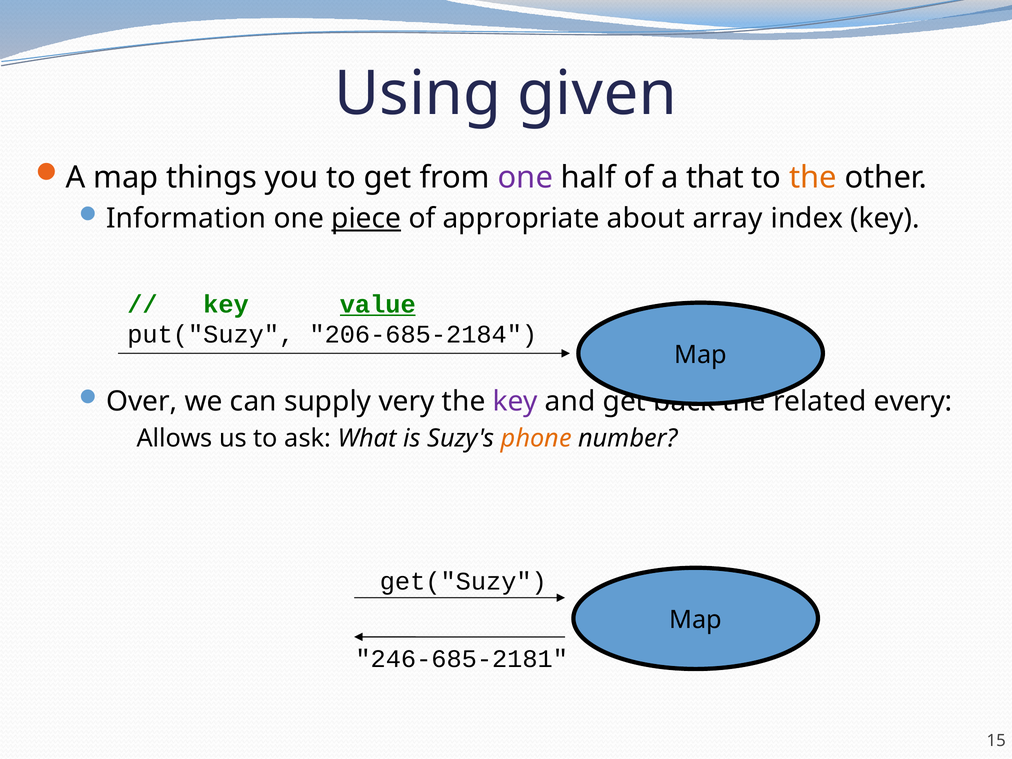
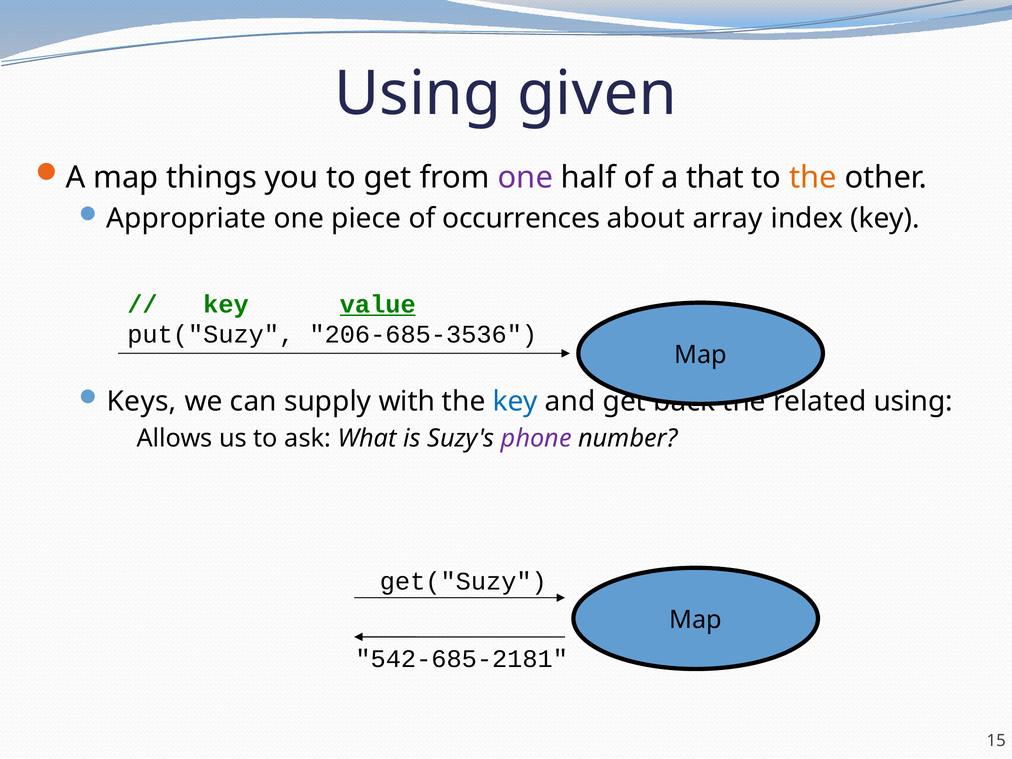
Information: Information -> Appropriate (186, 218)
piece underline: present -> none (366, 218)
appropriate: appropriate -> occurrences (521, 218)
206-685-2184: 206-685-2184 -> 206-685-3536 (423, 335)
Over: Over -> Keys (142, 402)
very: very -> with (407, 402)
key colour: purple -> blue (515, 402)
every: every -> using (913, 402)
phone colour: orange -> purple (536, 439)
246-685-2181: 246-685-2181 -> 542-685-2181 (462, 659)
